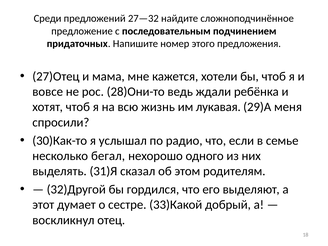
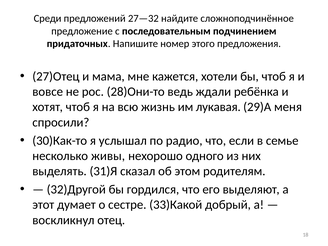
бегал: бегал -> живы (108, 156)
